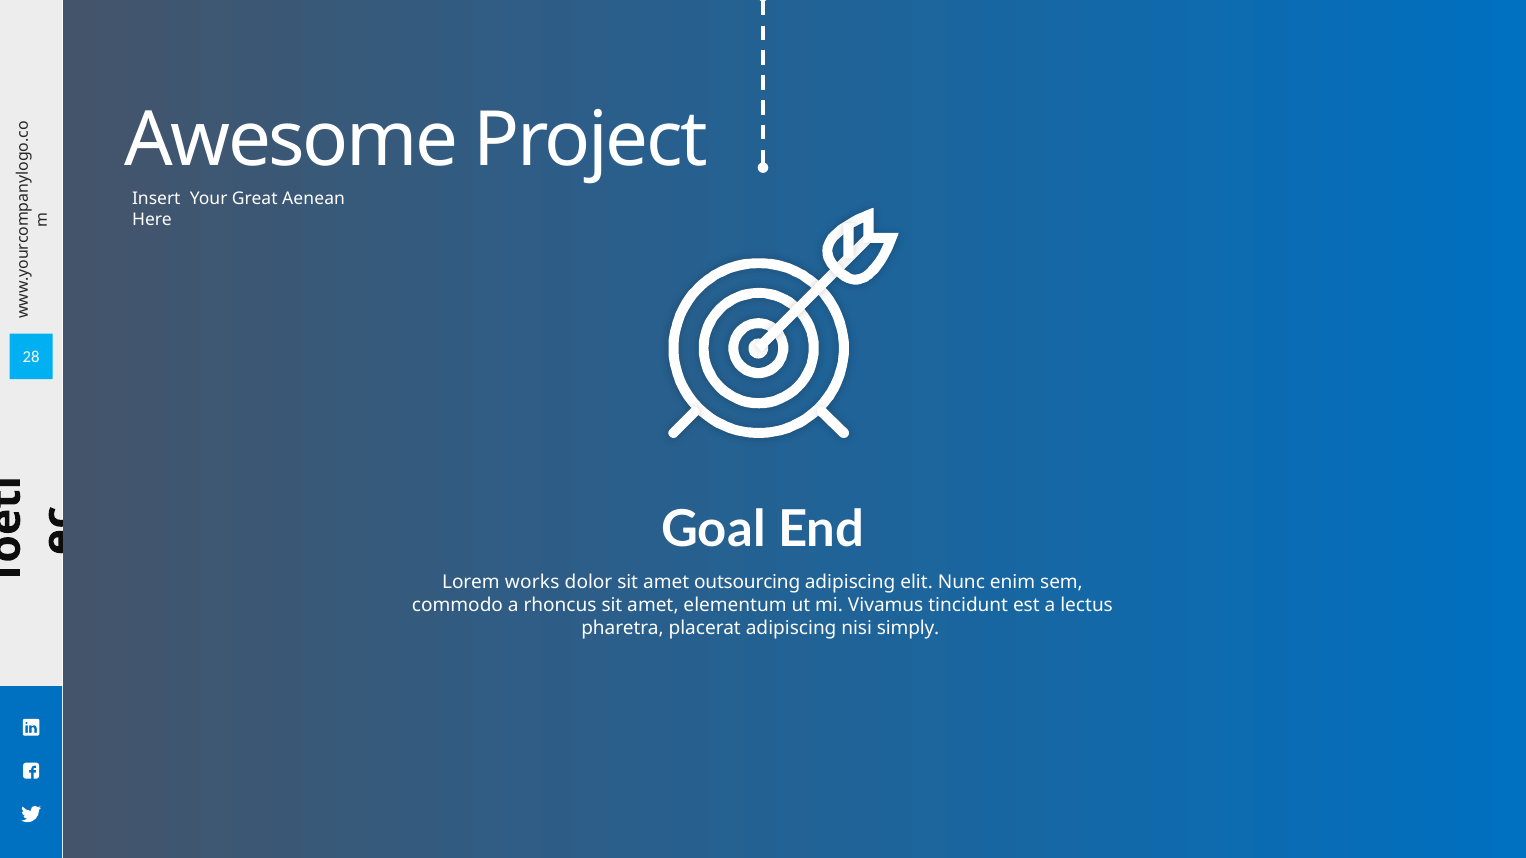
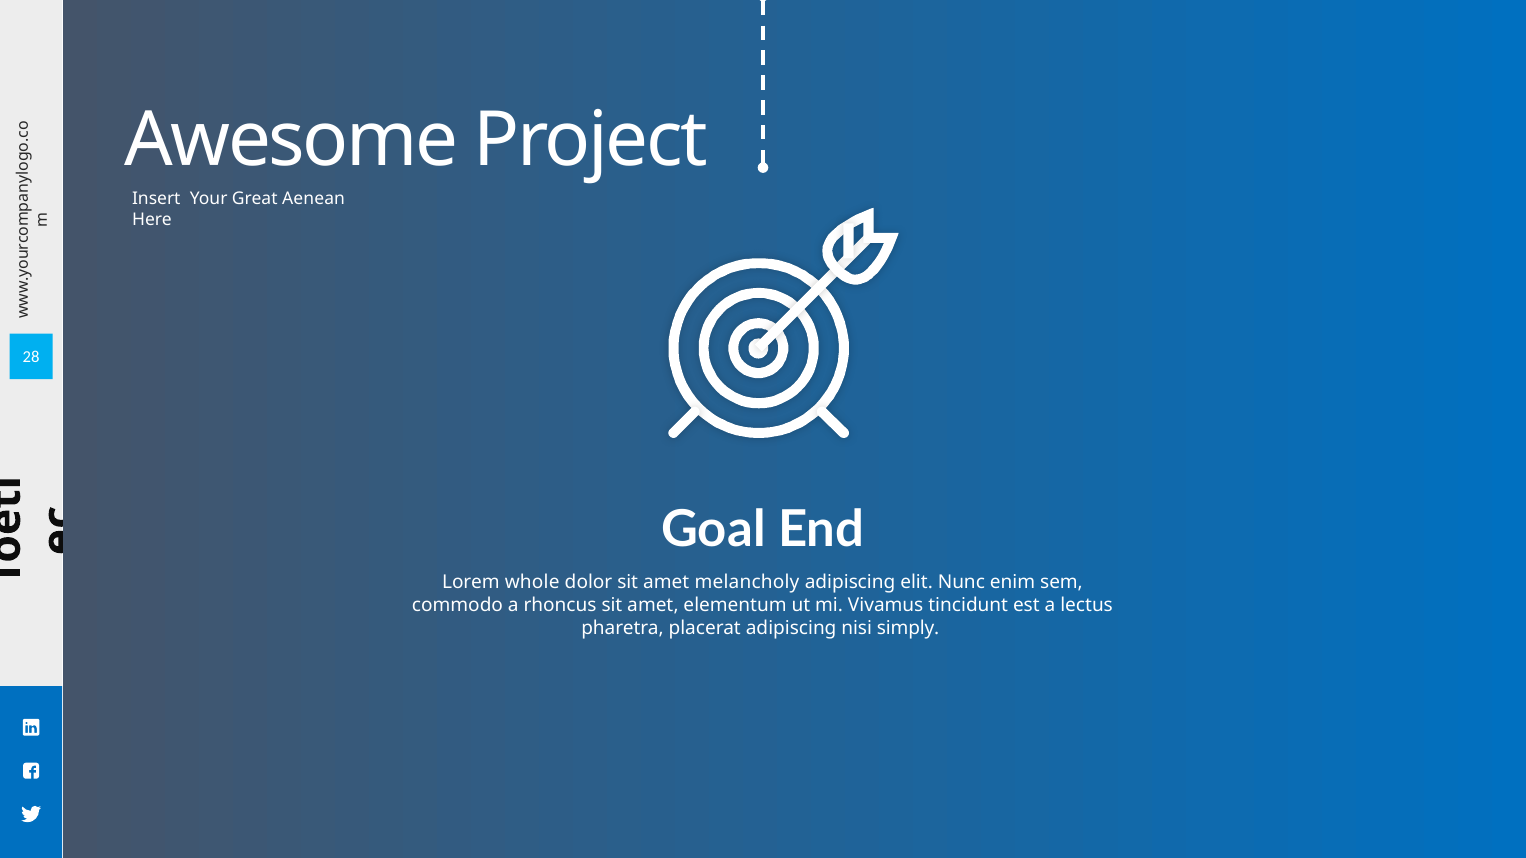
works: works -> whole (532, 583)
outsourcing: outsourcing -> melancholy (747, 583)
